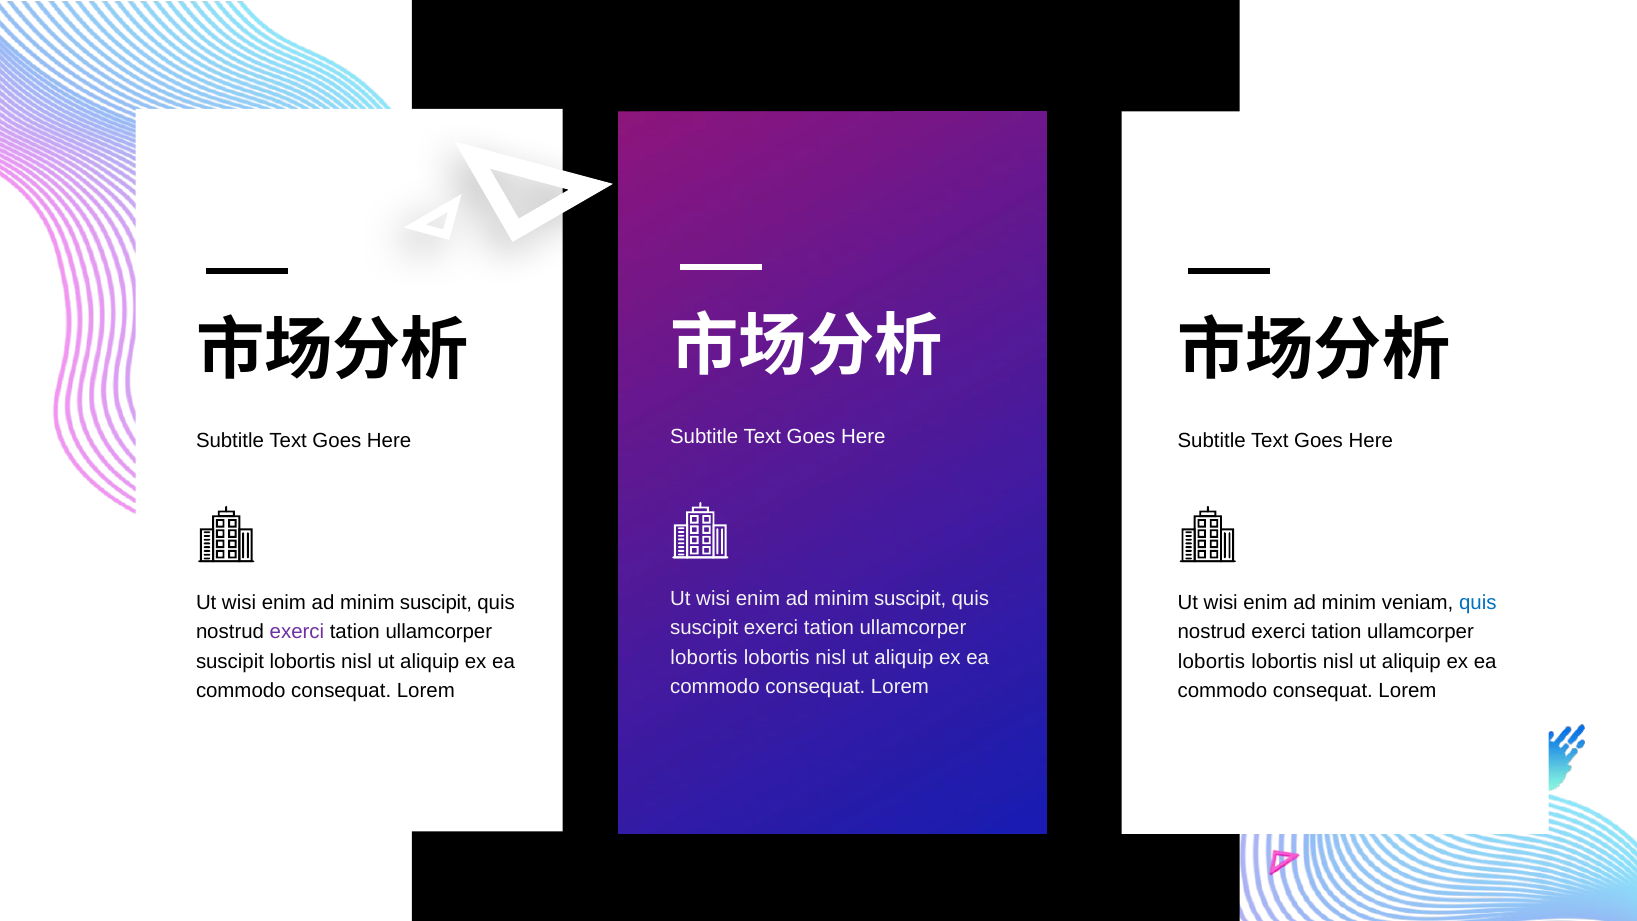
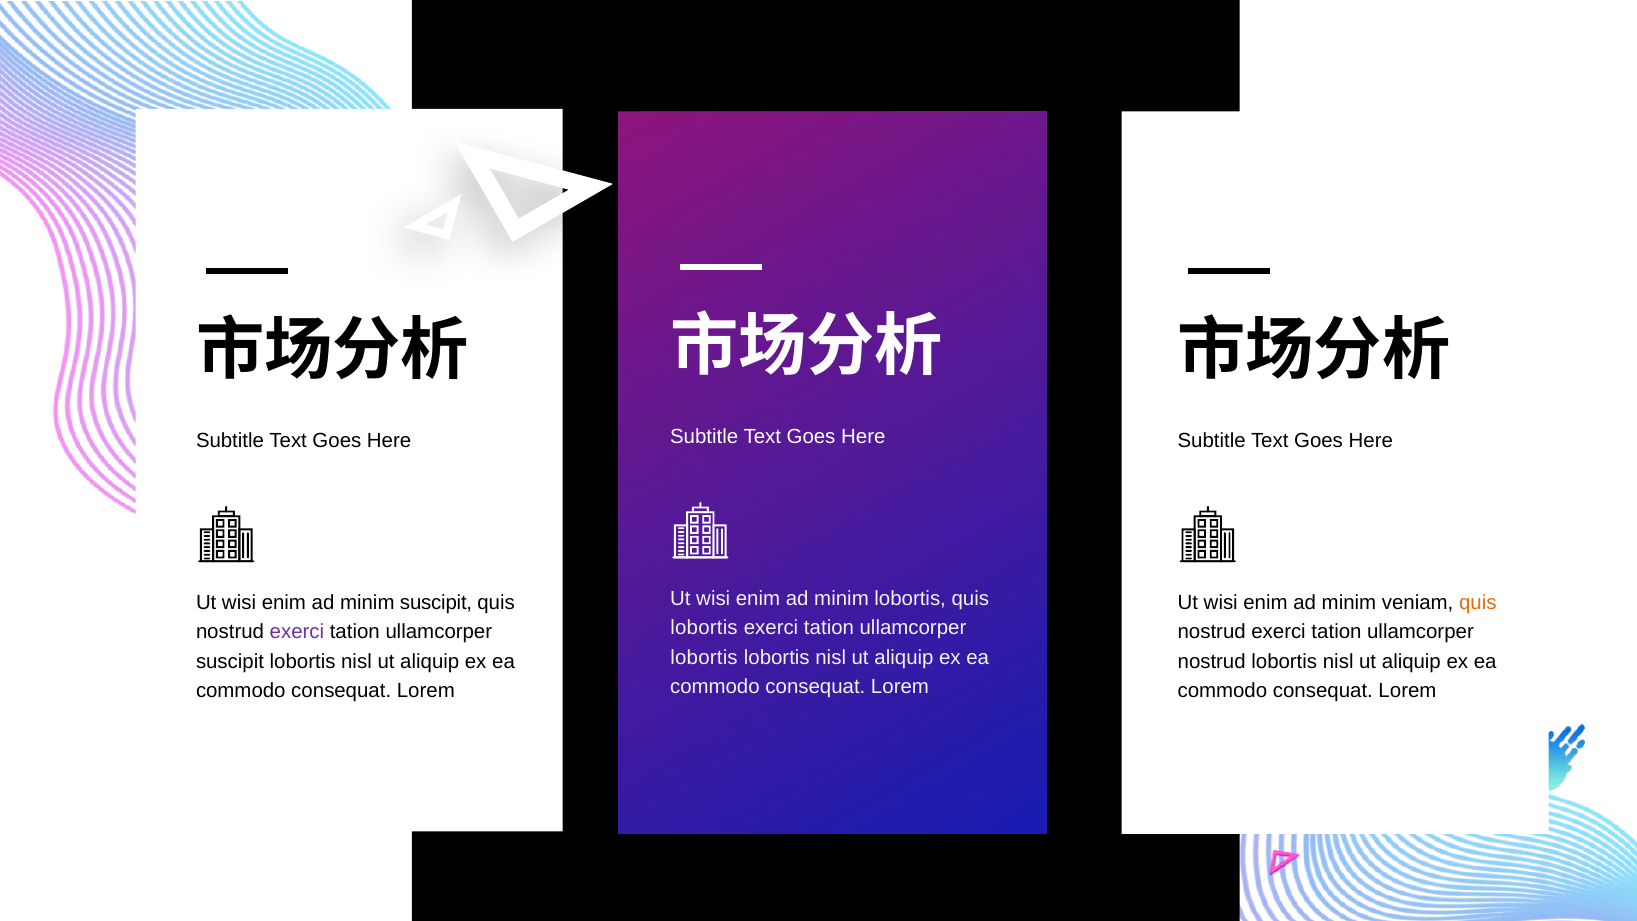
suscipit: suscipit -> lobortis (910, 599)
quis colour: blue -> orange (1478, 603)
suscipit: suscipit -> lobortis (704, 628)
lobortis: lobortis -> nostrud (1212, 661)
